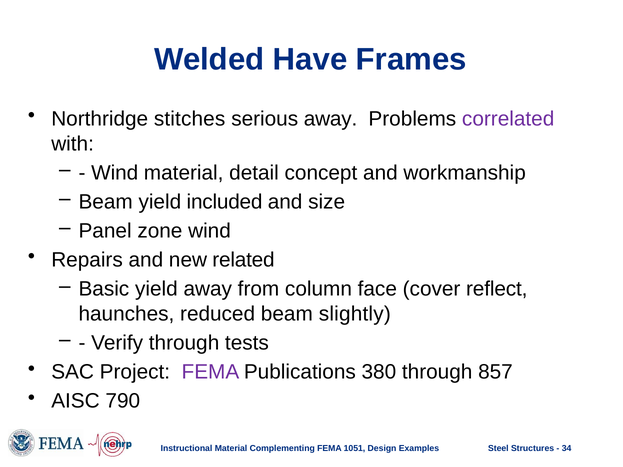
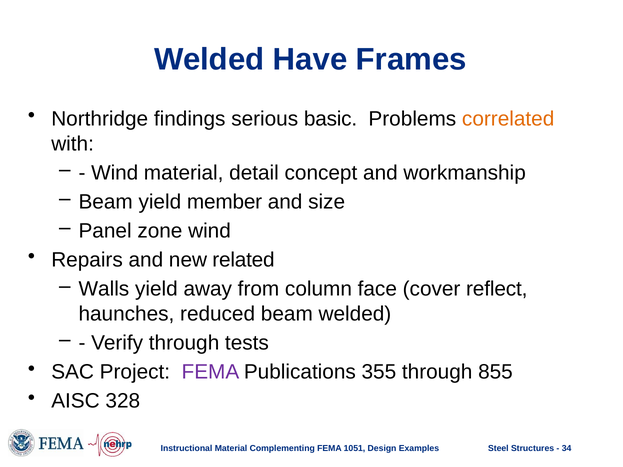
stitches: stitches -> findings (190, 119)
serious away: away -> basic (331, 119)
correlated colour: purple -> orange (508, 119)
included: included -> member (225, 202)
Basic: Basic -> Walls (104, 289)
beam slightly: slightly -> welded (355, 314)
380: 380 -> 355 (379, 372)
857: 857 -> 855 (495, 372)
790: 790 -> 328 (123, 401)
